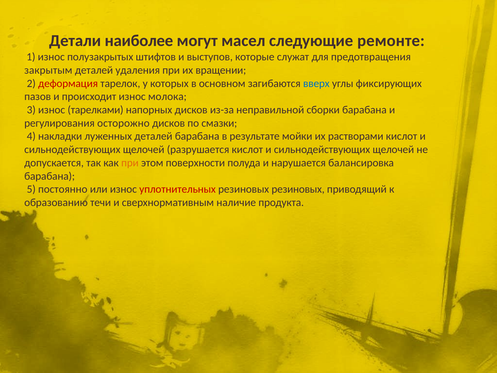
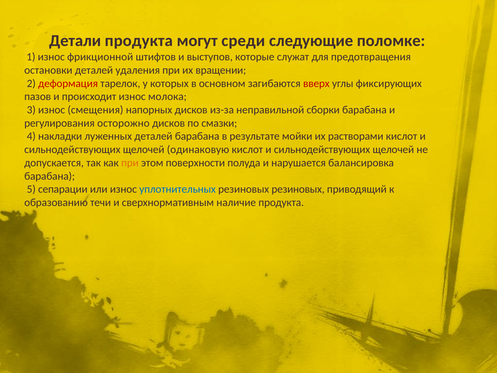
Детали наиболее: наиболее -> продукта (139, 41)
масел: масел -> среди (243, 41)
ремонте: ремонте -> поломке (391, 41)
полузакрытых: полузакрытых -> фрикционной (100, 57)
закрытым: закрытым -> остановки (48, 70)
вверх colour: blue -> red (316, 83)
тарелками: тарелками -> смещения (95, 110)
разрушается: разрушается -> одинаковую (198, 149)
постоянно: постоянно -> сепарации (63, 189)
уплотнительных colour: red -> blue (178, 189)
